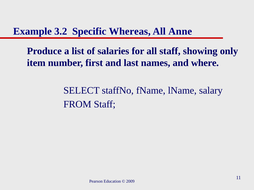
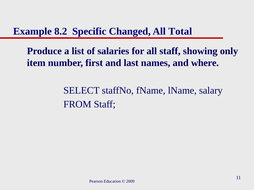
3.2: 3.2 -> 8.2 (61, 31)
Whereas: Whereas -> Changed (130, 31)
Anne: Anne -> Total (180, 31)
